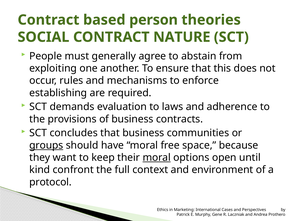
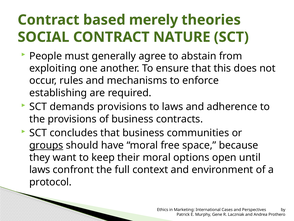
person: person -> merely (154, 20)
demands evaluation: evaluation -> provisions (122, 107)
moral underline: present -> none (157, 157)
kind: kind -> laws (40, 169)
